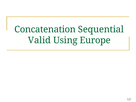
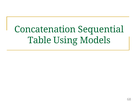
Valid: Valid -> Table (39, 40)
Europe: Europe -> Models (95, 40)
